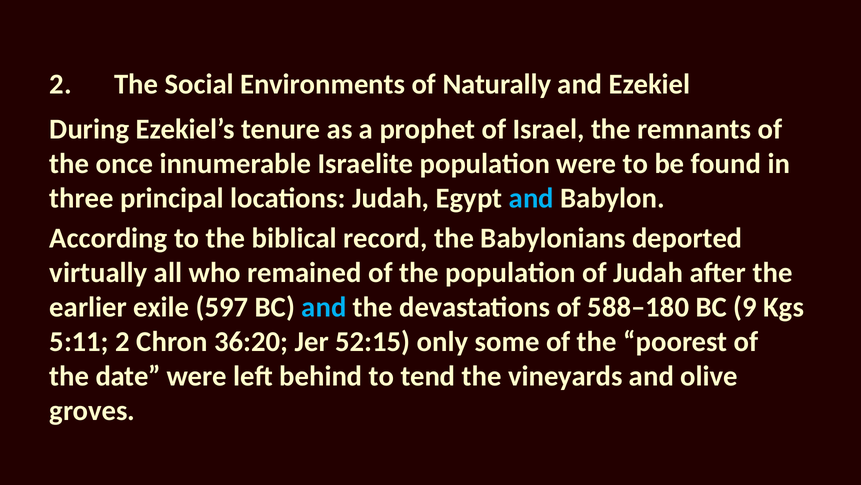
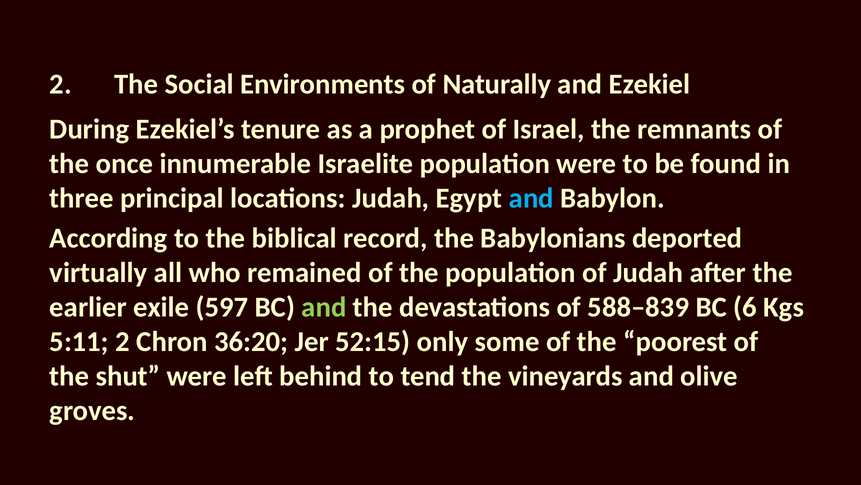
and colour: light blue -> light green (324, 307)
588–180: 588–180 -> 588–839 (638, 307)
9: 9 -> 6 (745, 307)
date: date -> shut (128, 376)
